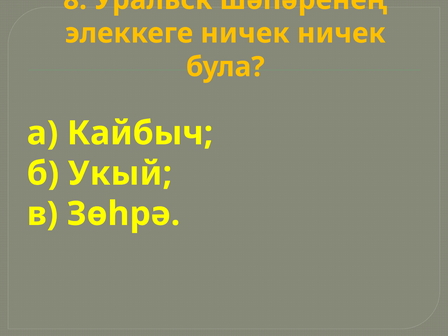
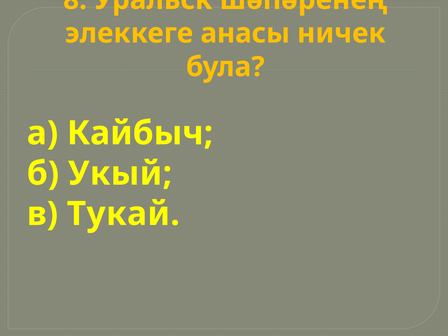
элеккеге ничек: ничек -> анасы (245, 33)
Зөһрә: Зөһрә -> Тукай (123, 214)
